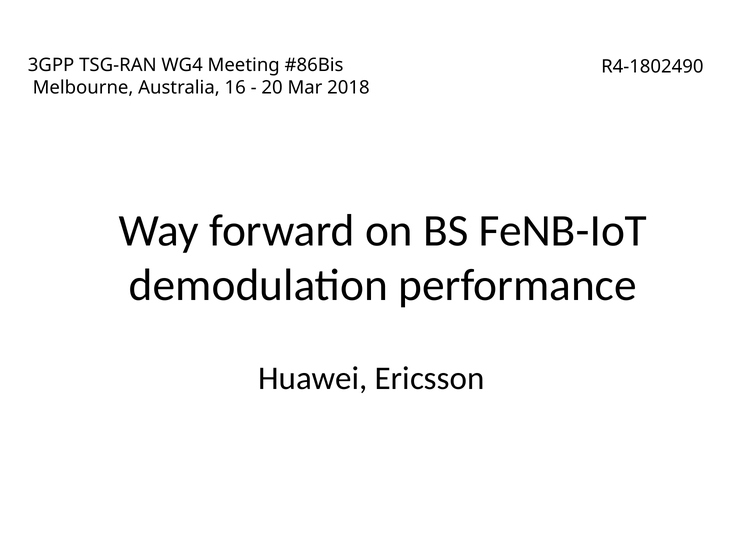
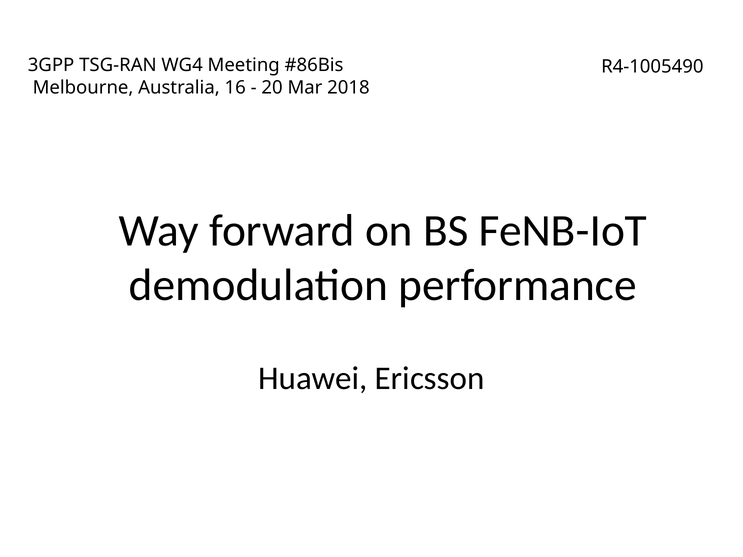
R4-1802490: R4-1802490 -> R4-1005490 (652, 67)
